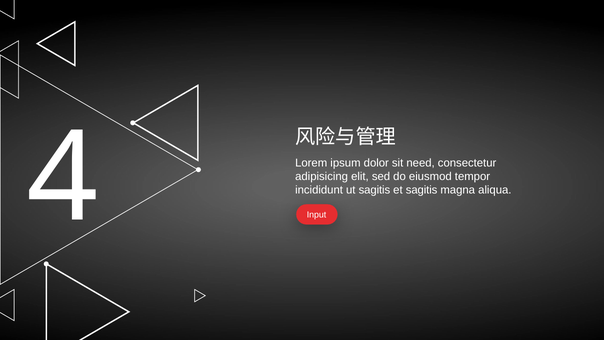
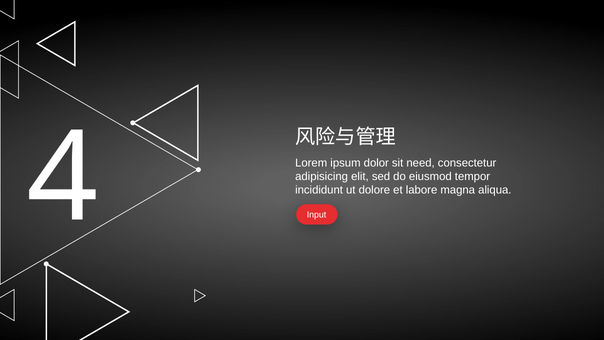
sagitis: sagitis -> dolore (374, 190)
et sagitis: sagitis -> labore (422, 190)
